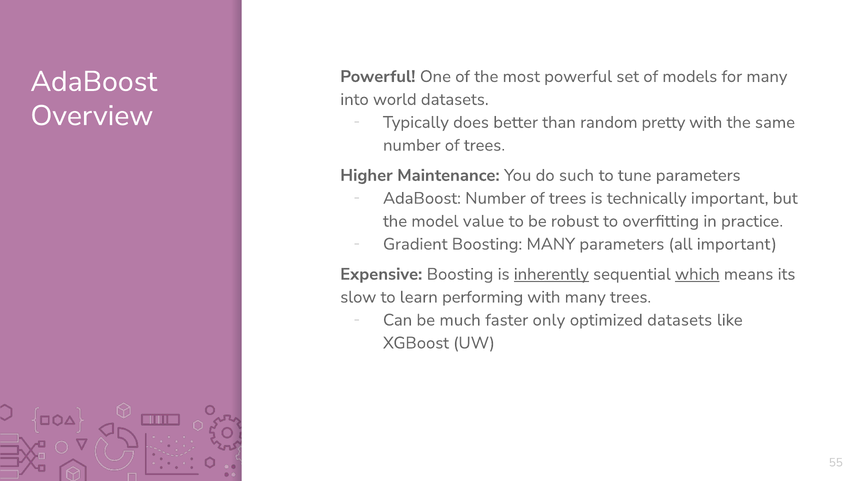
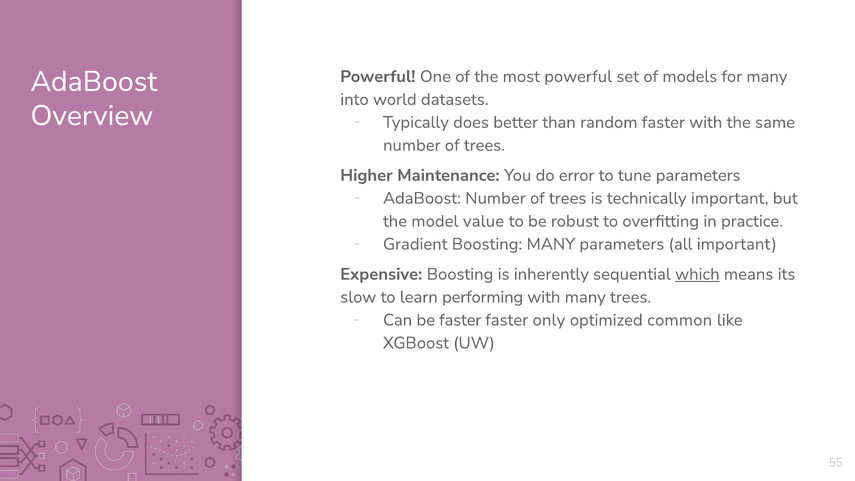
random pretty: pretty -> faster (663, 122)
such: such -> error (577, 175)
inherently underline: present -> none (551, 274)
be much: much -> faster (460, 320)
optimized datasets: datasets -> common (680, 320)
